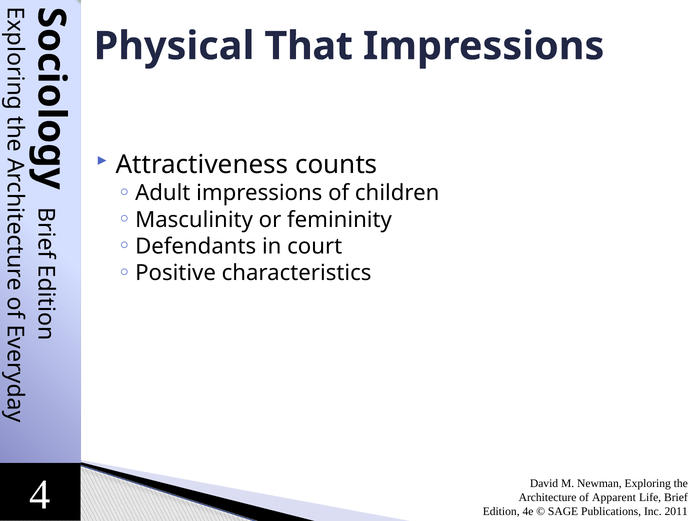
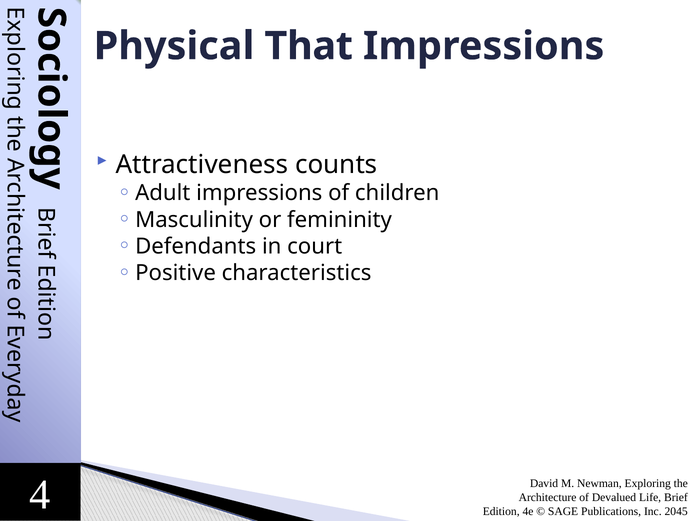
Apparent: Apparent -> Devalued (614, 498)
2011: 2011 -> 2045 (676, 512)
